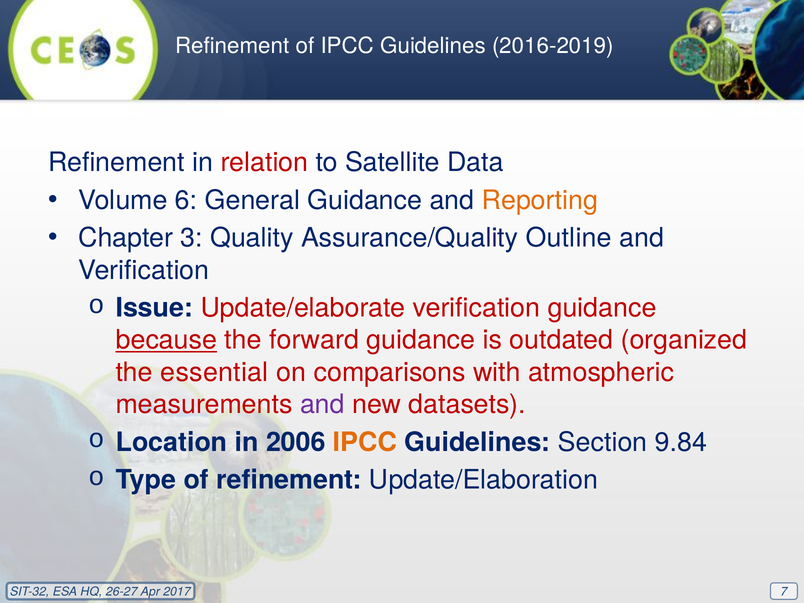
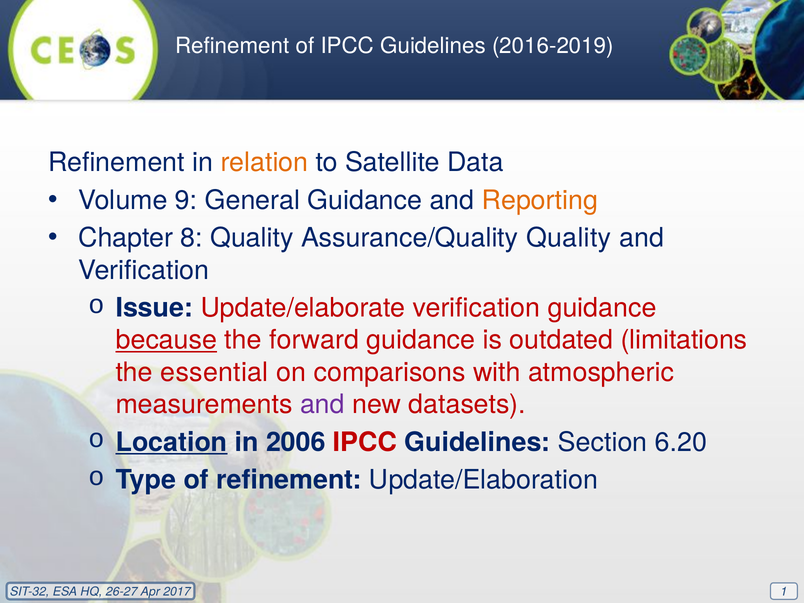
relation colour: red -> orange (264, 163)
6: 6 -> 9 (186, 200)
3: 3 -> 8 (192, 238)
Assurance/Quality Outline: Outline -> Quality (569, 238)
organized: organized -> limitations (684, 340)
Location underline: none -> present (172, 442)
IPCC colour: orange -> red (365, 442)
9.84: 9.84 -> 6.20 (681, 442)
7: 7 -> 1 (784, 592)
